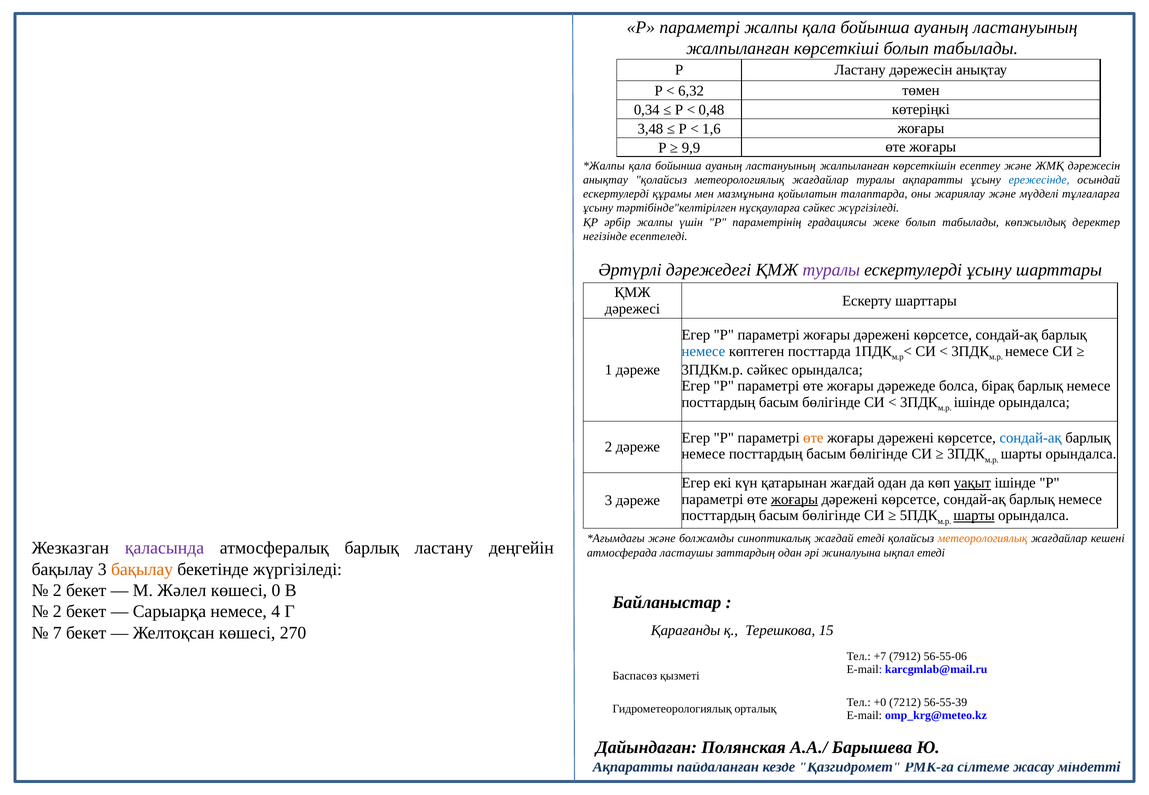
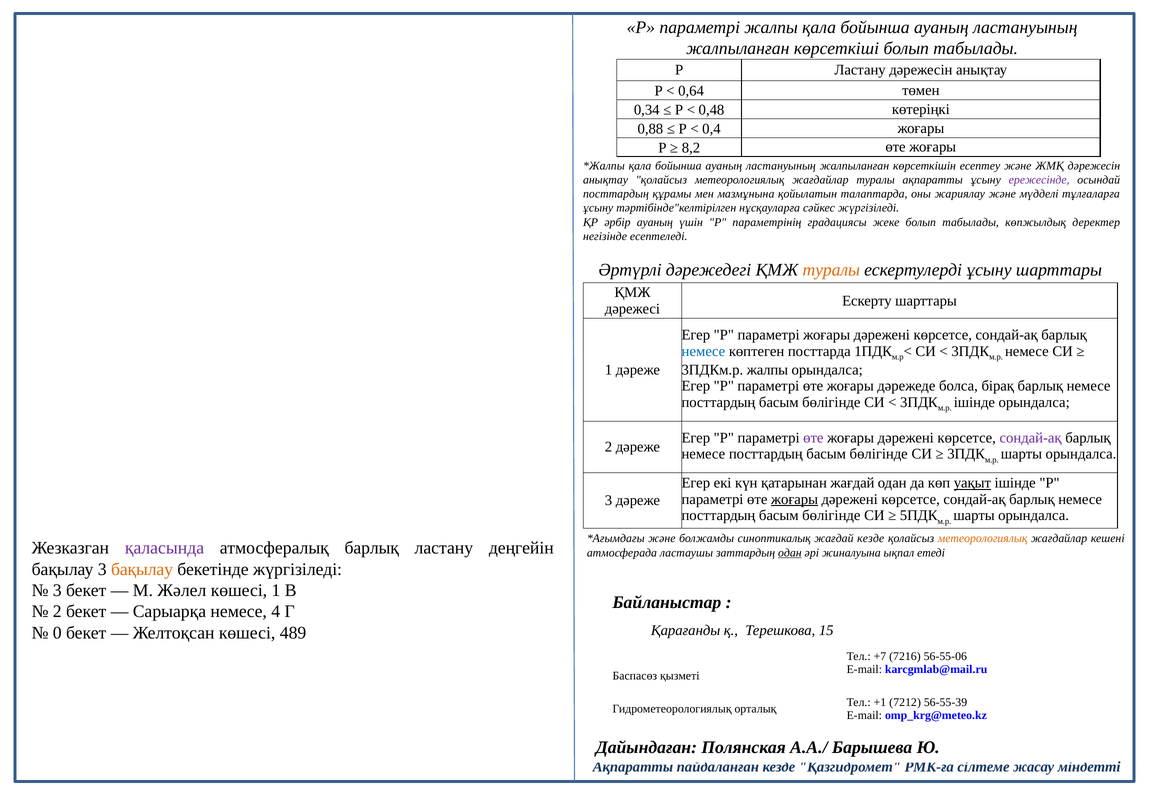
6,32: 6,32 -> 0,64 (691, 91)
3,48: 3,48 -> 0,88 (650, 129)
1,6: 1,6 -> 0,4 (711, 129)
9,9: 9,9 -> 8,2 (691, 148)
ережесінде colour: blue -> purple (1039, 180)
ескертулерді: ескертулерді -> посттардың (616, 194)
әрбір жалпы: жалпы -> ауаның (655, 222)
туралы colour: purple -> orange (831, 270)
3ПДКм.р сәйкес: сәйкес -> жалпы (767, 370)
өте colour: orange -> purple (813, 438)
сондай-ақ colour: blue -> purple (1031, 438)
шарты underline: present -> none (974, 516)
жағдай етеді: етеді -> кезде (871, 539)
одан underline: none -> present (790, 553)
2: 2 -> 3 (57, 591)
көшесі 0: 0 -> 1 (276, 591)
7: 7 -> 0 (57, 633)
270: 270 -> 489 (293, 633)
7912: 7912 -> 7216 (905, 657)
+0: +0 -> +1 (880, 703)
